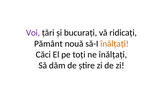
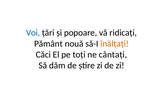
Voi colour: purple -> blue (33, 33)
bucurați: bucurați -> popoare (81, 33)
ne înălțați: înălțați -> cântați (113, 54)
